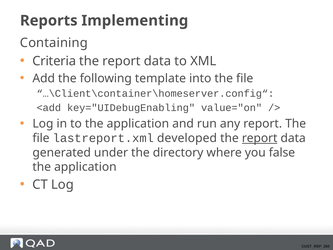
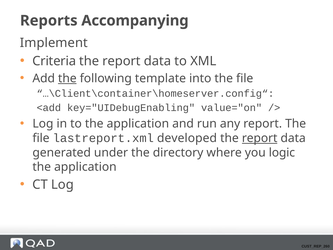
Implementing: Implementing -> Accompanying (135, 21)
Containing: Containing -> Implement (54, 43)
the underline: none -> present (67, 78)
false: false -> logic (282, 152)
